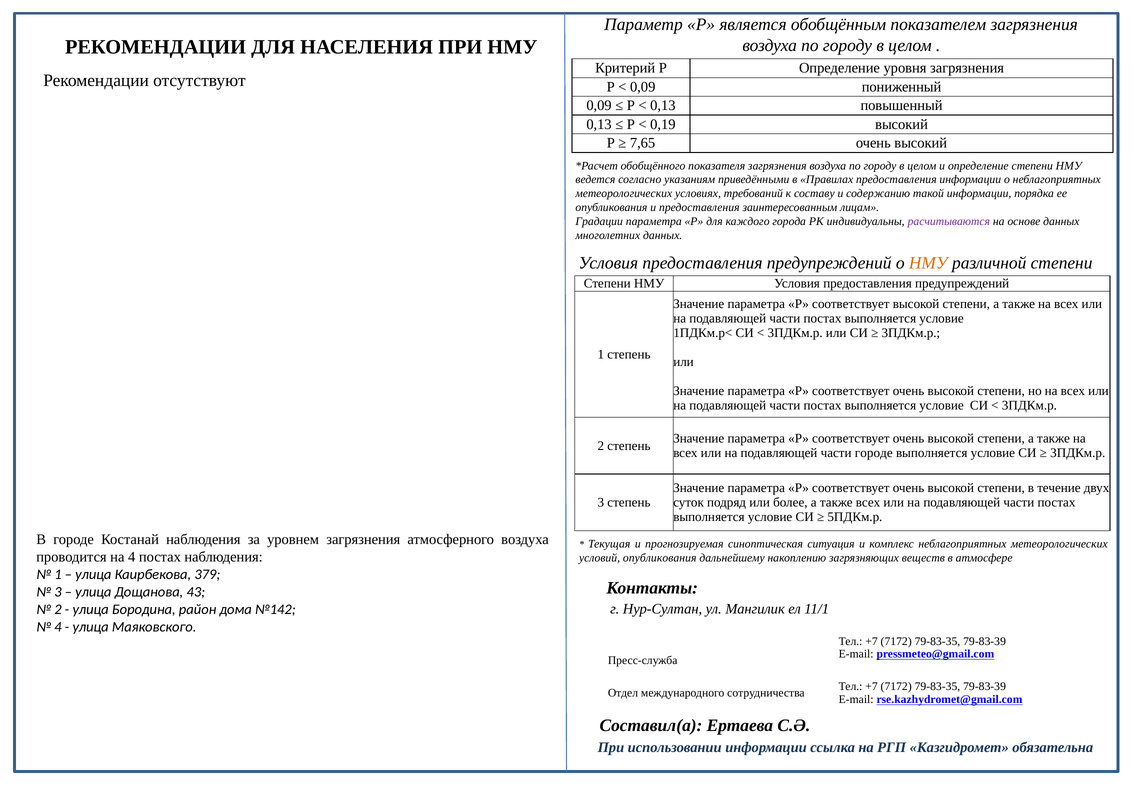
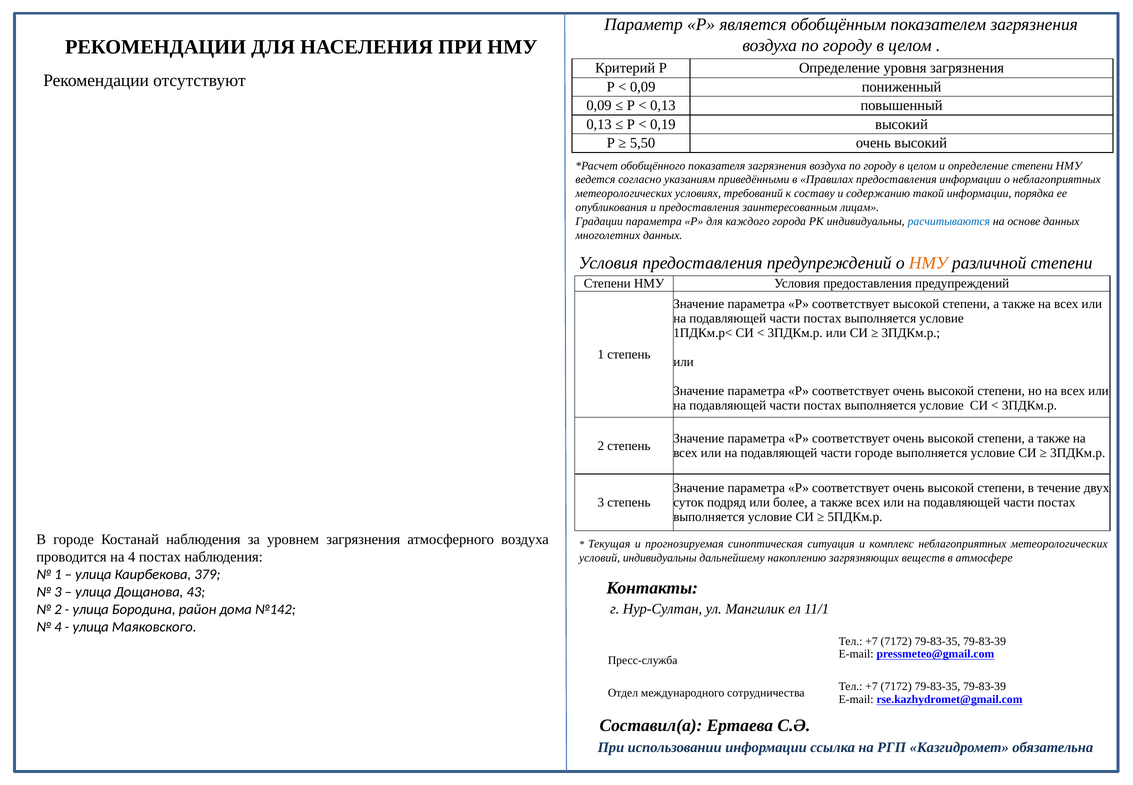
7,65: 7,65 -> 5,50 (643, 143)
расчитываются colour: purple -> blue (949, 221)
условий опубликования: опубликования -> индивидуальны (660, 557)
